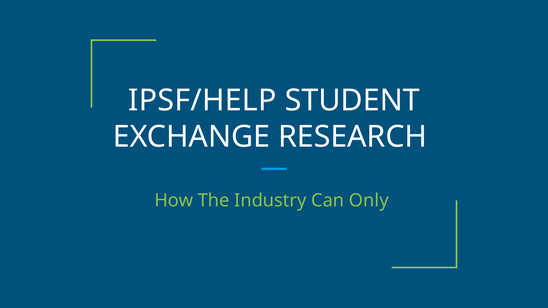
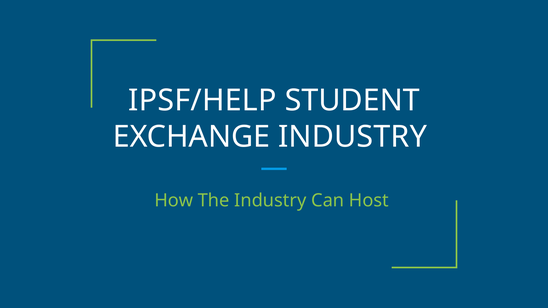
EXCHANGE RESEARCH: RESEARCH -> INDUSTRY (353, 137)
Only: Only -> Host (369, 200)
